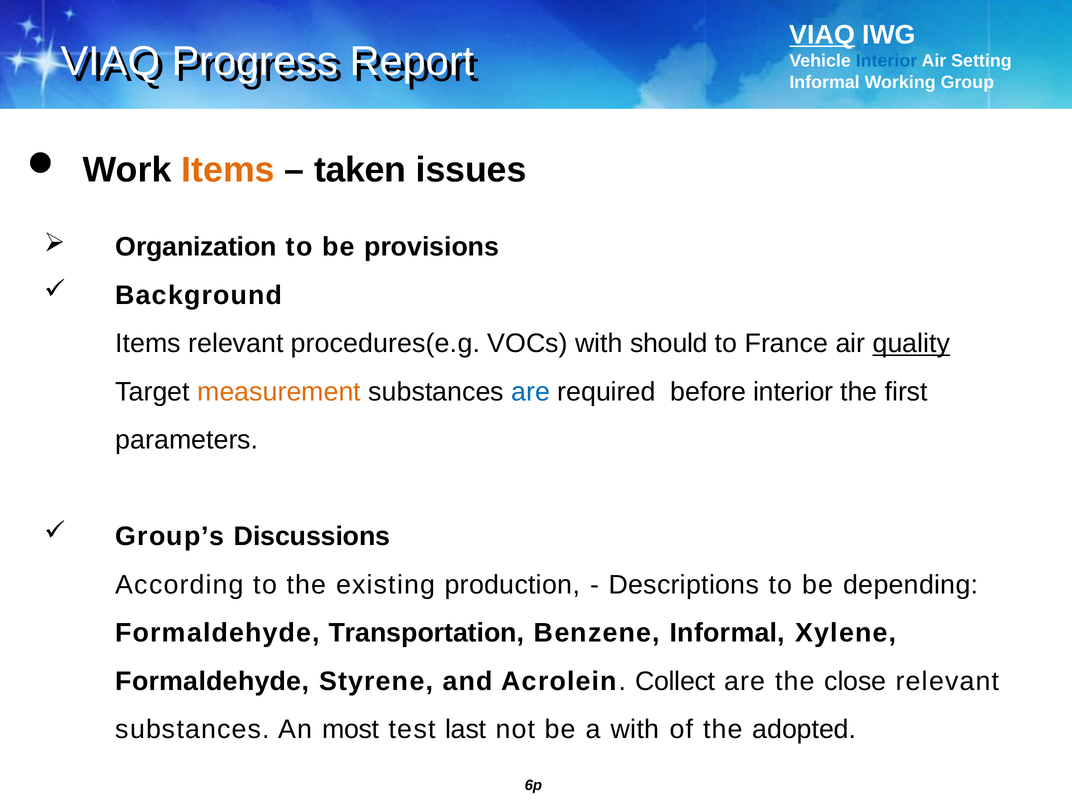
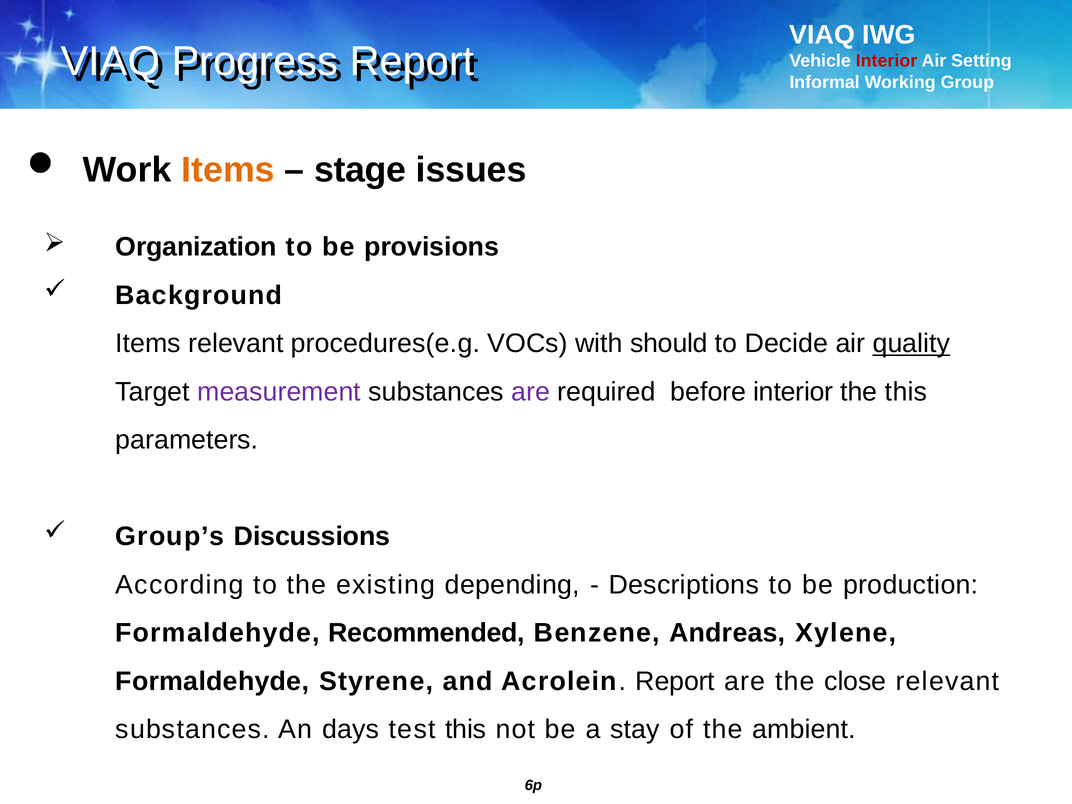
VIAQ underline: present -> none (822, 35)
Interior colour: blue -> red (887, 61)
taken: taken -> stage (360, 170)
France: France -> Decide (786, 344)
measurement colour: orange -> purple (279, 392)
are colour: blue -> purple (531, 392)
the first: first -> this (906, 392)
production: production -> depending (512, 585)
depending: depending -> production (911, 585)
Transportation: Transportation -> Recommended (427, 633)
Benzene Informal: Informal -> Andreas (727, 633)
Acrolein Collect: Collect -> Report (675, 681)
most: most -> days (350, 730)
test last: last -> this (466, 730)
a with: with -> stay (635, 730)
adopted: adopted -> ambient (804, 730)
